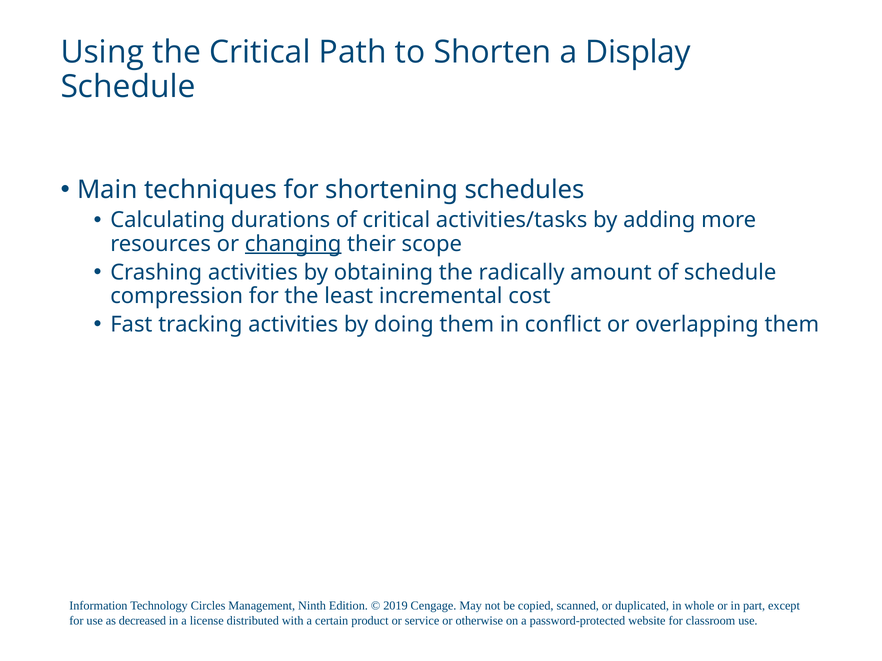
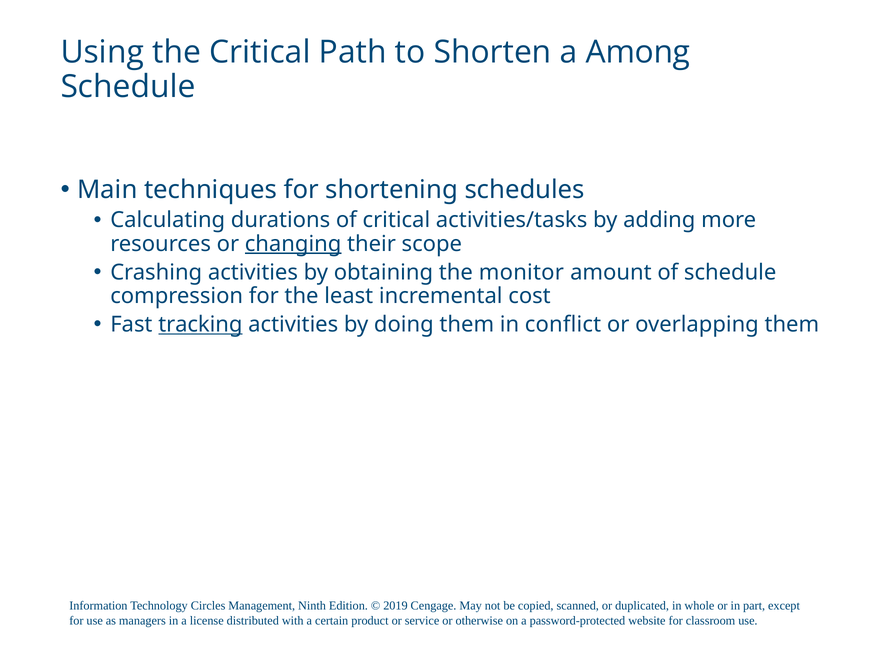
Display: Display -> Among (638, 52)
radically: radically -> monitor (521, 272)
tracking underline: none -> present (200, 325)
decreased: decreased -> managers (142, 621)
